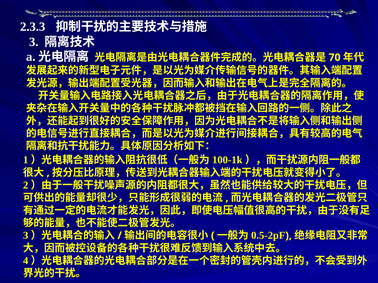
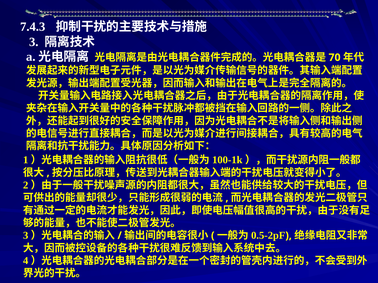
2.3.3: 2.3.3 -> 7.4.3 (33, 27)
